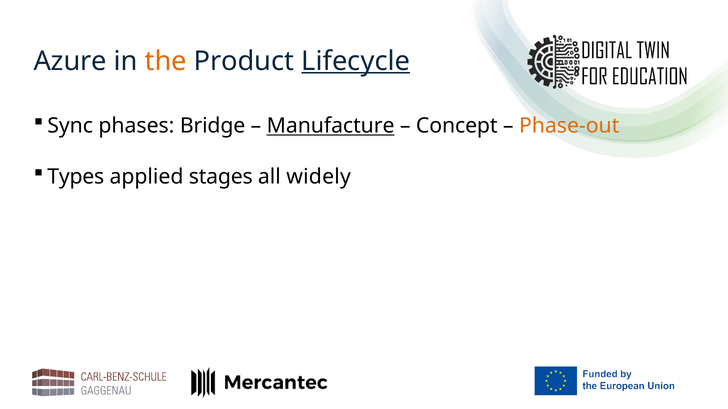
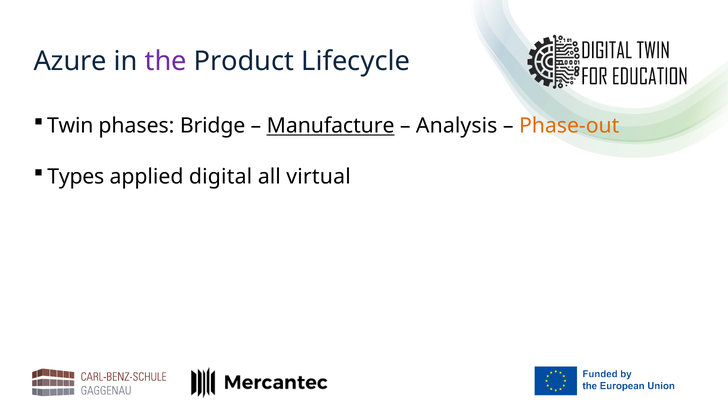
the colour: orange -> purple (166, 61)
Lifecycle underline: present -> none (356, 61)
Sync: Sync -> Twin (70, 126)
Concept: Concept -> Analysis (457, 126)
stages: stages -> digital (221, 177)
widely: widely -> virtual (319, 177)
